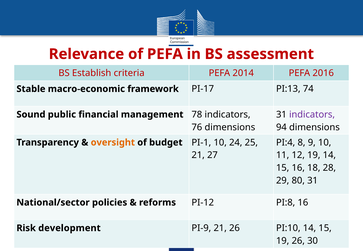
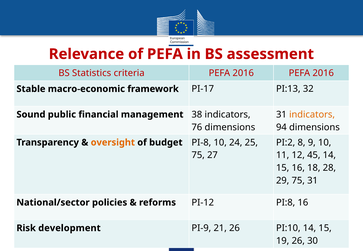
Establish: Establish -> Statistics (92, 73)
criteria PEFA 2014: 2014 -> 2016 (243, 73)
74: 74 -> 32 (308, 89)
indicators colour: purple -> orange (312, 115)
78: 78 -> 38 (197, 115)
PI:4: PI:4 -> PI:2 (286, 143)
PI-1: PI-1 -> PI-8 (201, 143)
21: 21 -> 75 (198, 155)
12 19: 19 -> 45 (314, 155)
29 80: 80 -> 75 (298, 181)
